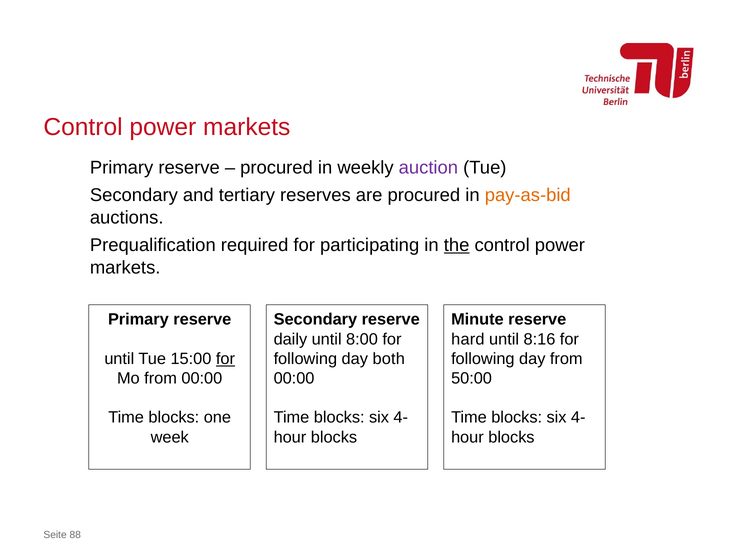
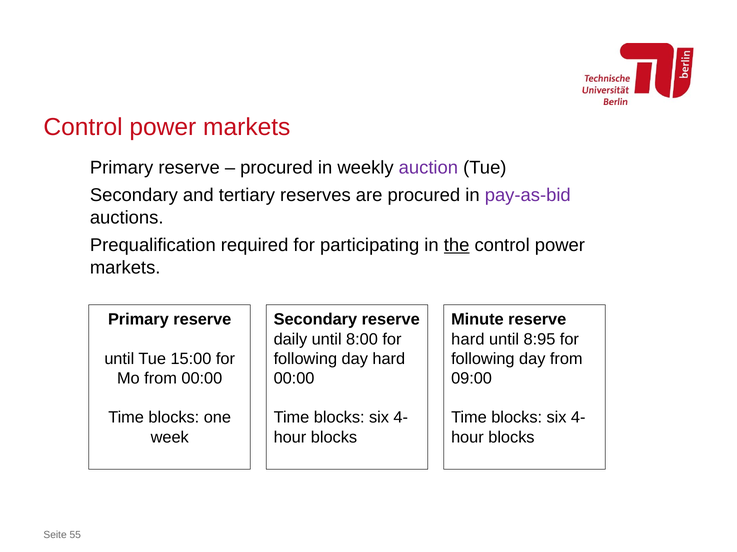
pay-as-bid colour: orange -> purple (528, 195)
8:16: 8:16 -> 8:95 (539, 340)
for underline: present -> none (225, 359)
day both: both -> hard (389, 359)
50:00: 50:00 -> 09:00 (472, 379)
88: 88 -> 55 (75, 535)
